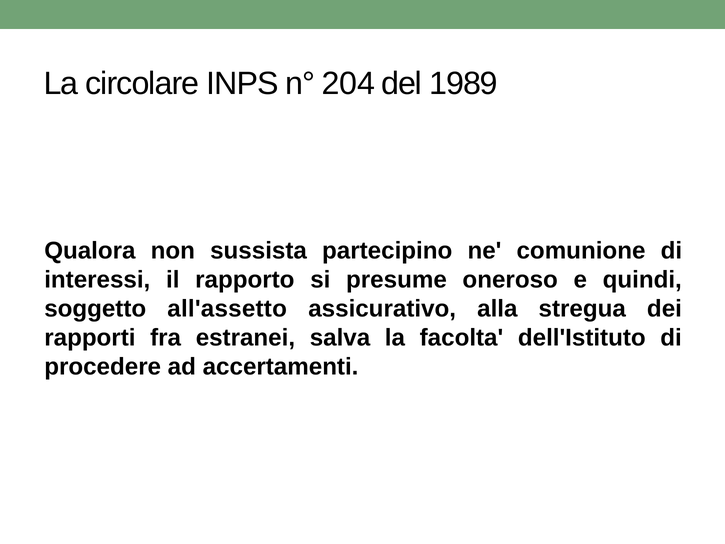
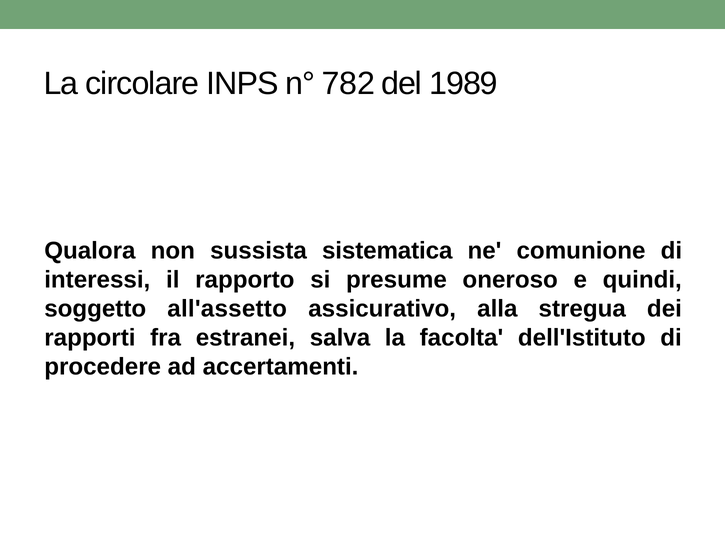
204: 204 -> 782 (348, 84)
partecipino: partecipino -> sistematica (387, 250)
